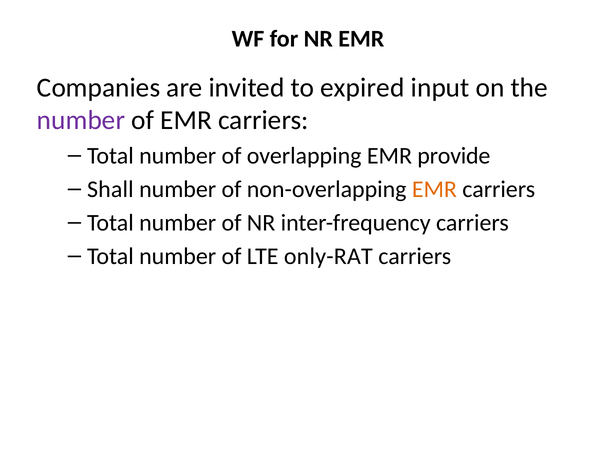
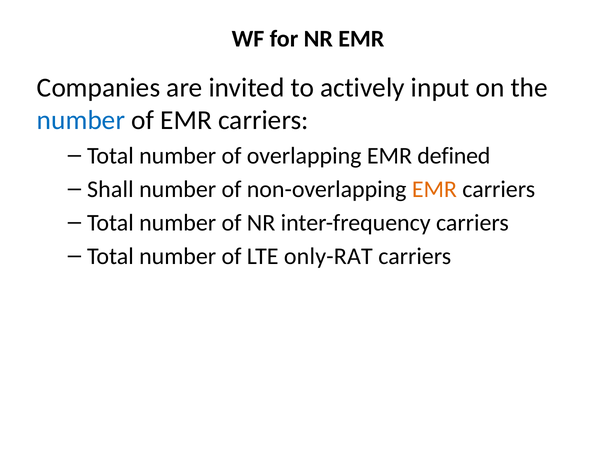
expired: expired -> actively (362, 88)
number colour: purple -> blue (81, 120)
provide: provide -> defined (454, 156)
